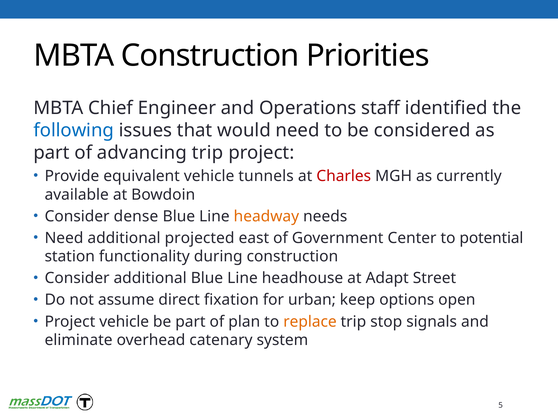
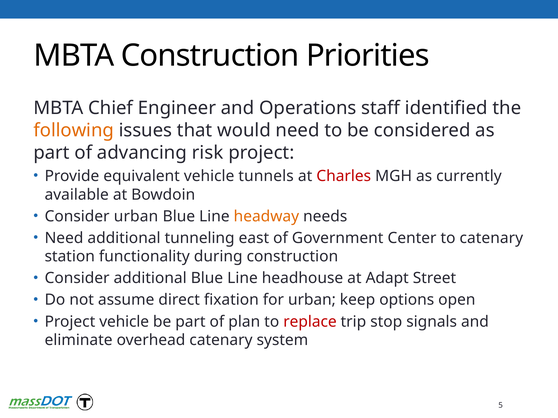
following colour: blue -> orange (74, 131)
advancing trip: trip -> risk (208, 153)
Consider dense: dense -> urban (136, 217)
projected: projected -> tunneling (200, 238)
to potential: potential -> catenary (491, 238)
replace colour: orange -> red (310, 322)
